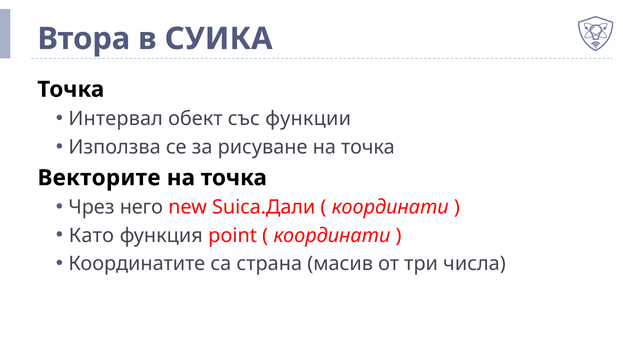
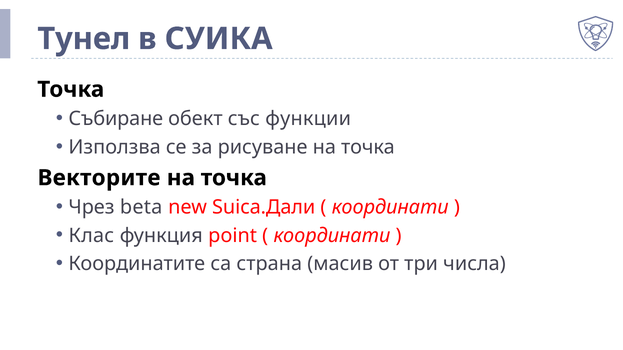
Втора: Втора -> Тунел (84, 39)
Интервал: Интервал -> Събиране (116, 119)
него: него -> beta (141, 208)
Като: Като -> Клас (91, 236)
